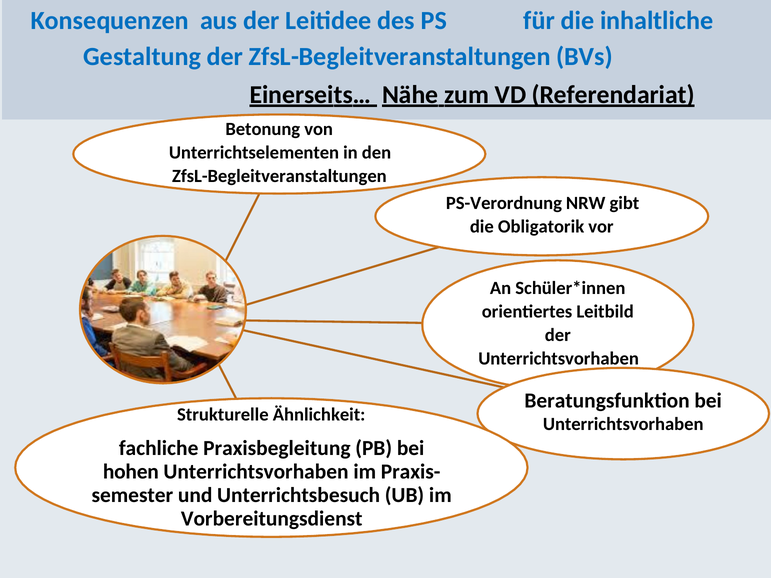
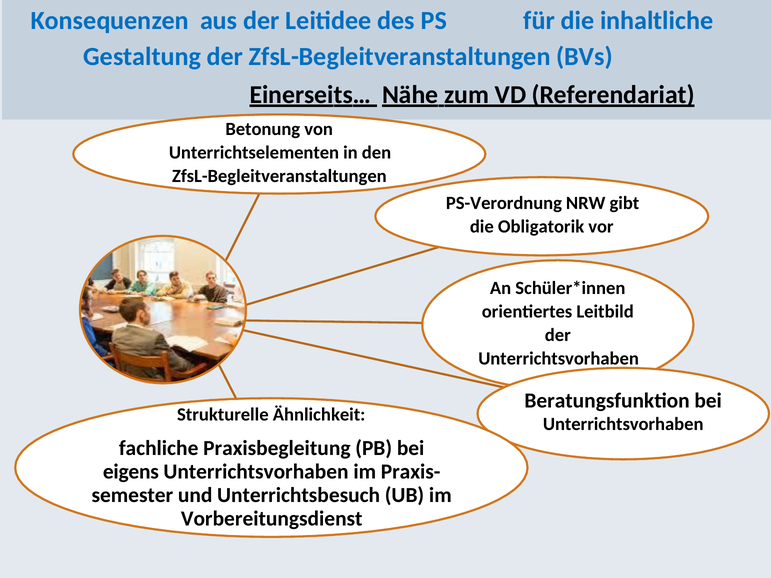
hohen: hohen -> eigens (131, 472)
